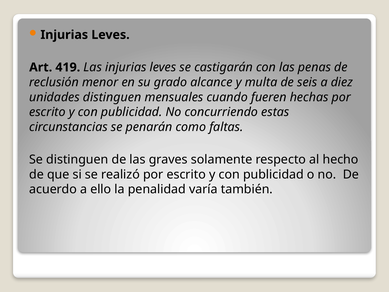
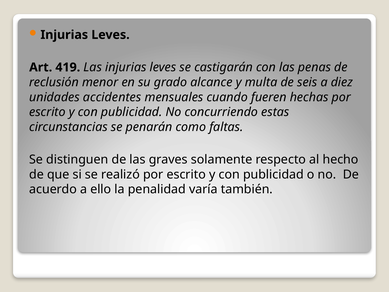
unidades distinguen: distinguen -> accidentes (112, 97)
